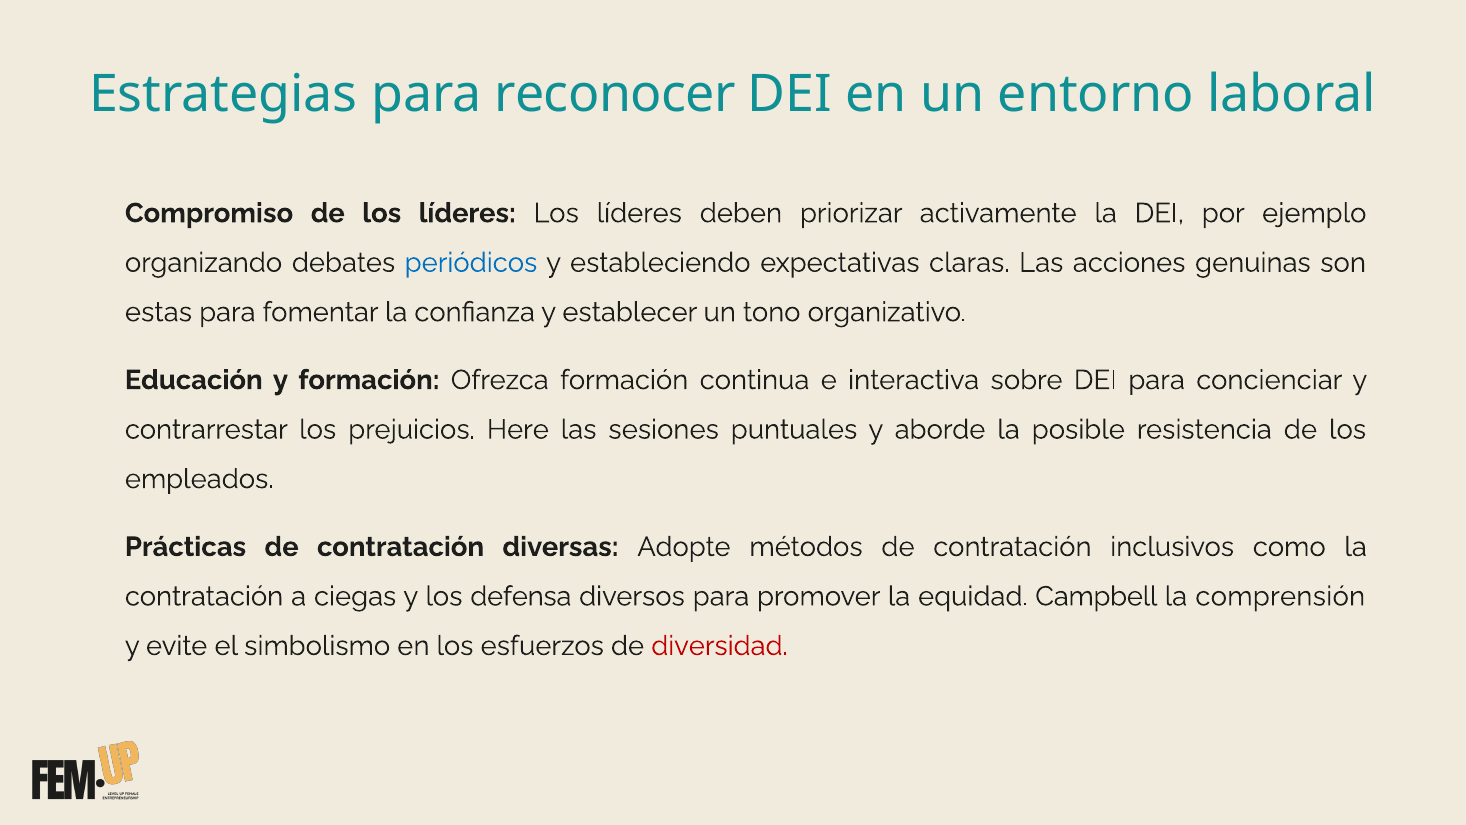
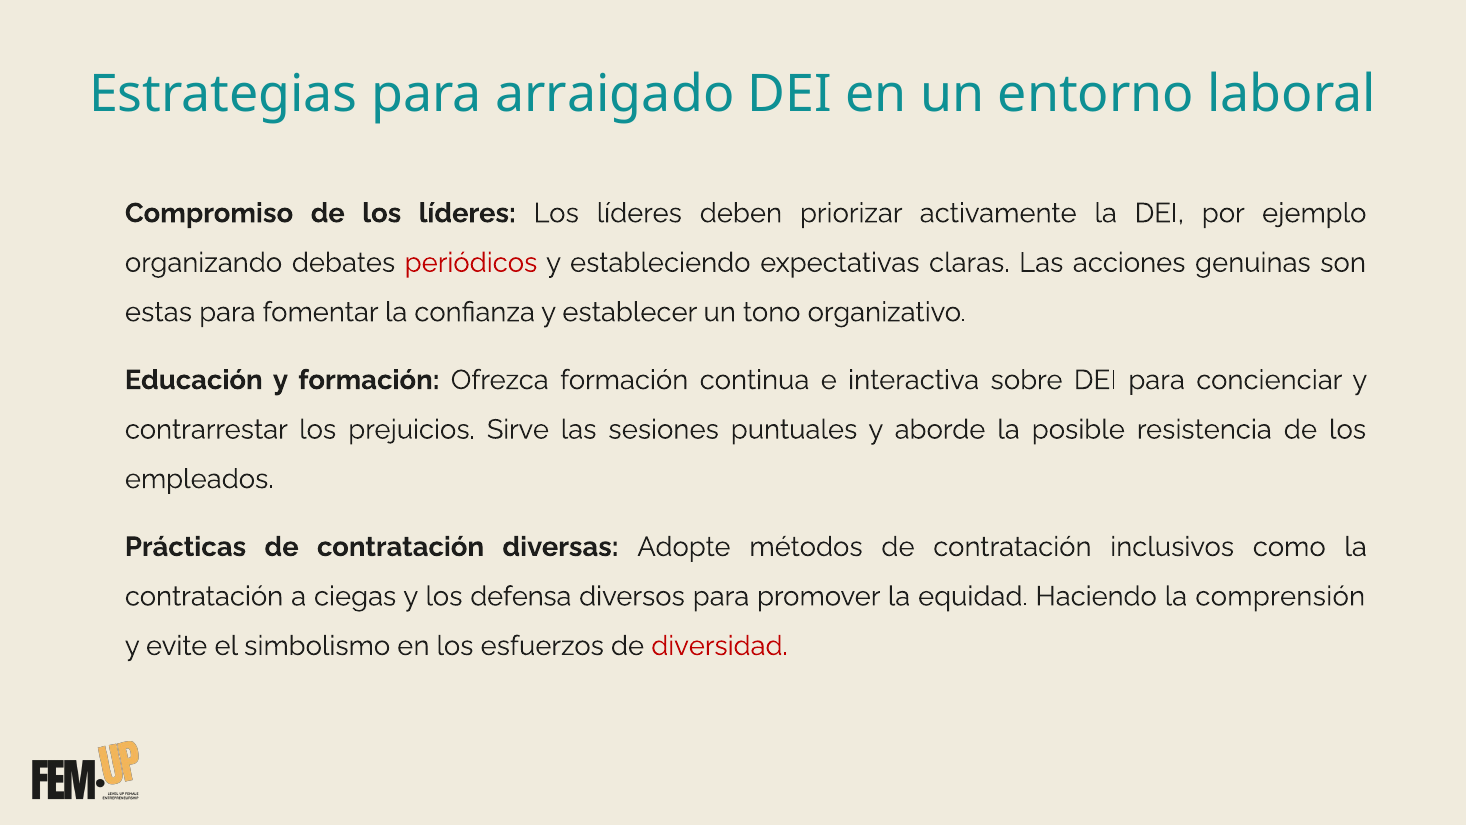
reconocer: reconocer -> arraigado (615, 95)
periódicos colour: blue -> red (471, 263)
Here: Here -> Sirve (518, 429)
Campbell: Campbell -> Haciendo (1096, 596)
